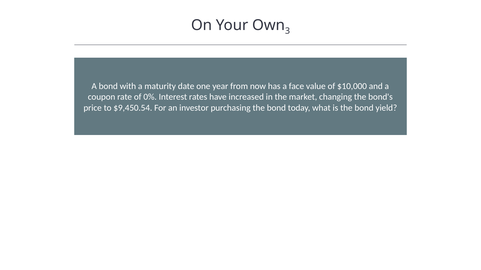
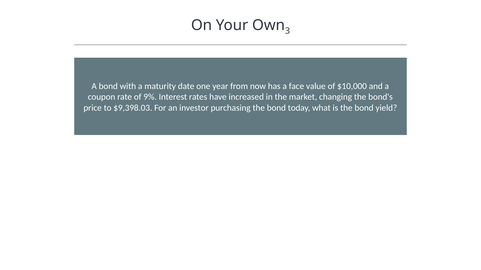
0%: 0% -> 9% (150, 97)
$9,450.54: $9,450.54 -> $9,398.03 (133, 108)
